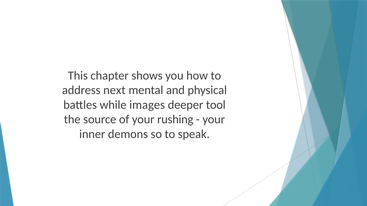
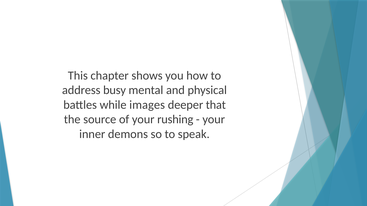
next: next -> busy (115, 90)
tool: tool -> that (216, 105)
